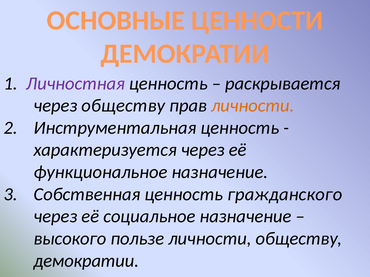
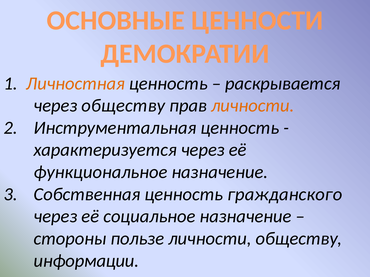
Личностная colour: purple -> orange (75, 84)
высокого: высокого -> стороны (70, 239)
демократии: демократии -> информации (86, 261)
